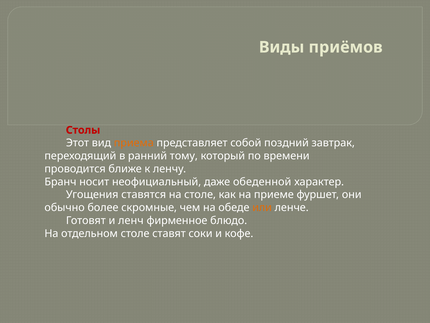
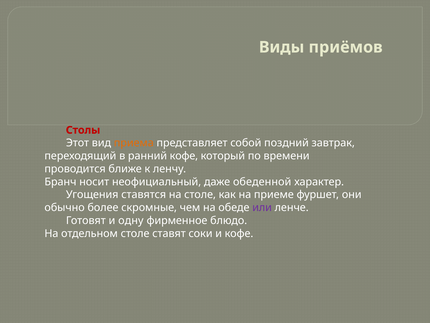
ранний тому: тому -> кофе (184, 156)
или colour: orange -> purple (262, 207)
ленч: ленч -> одну (131, 220)
